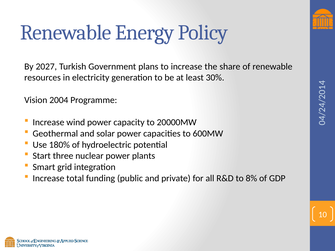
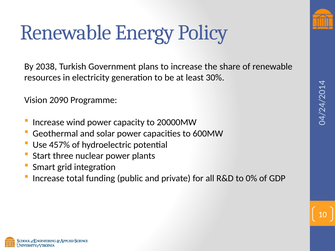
2027: 2027 -> 2038 (46, 67)
2004: 2004 -> 2090 (59, 100)
180%: 180% -> 457% (59, 145)
8%: 8% -> 0% (251, 178)
